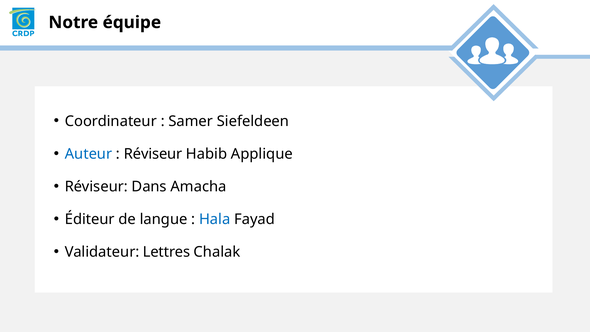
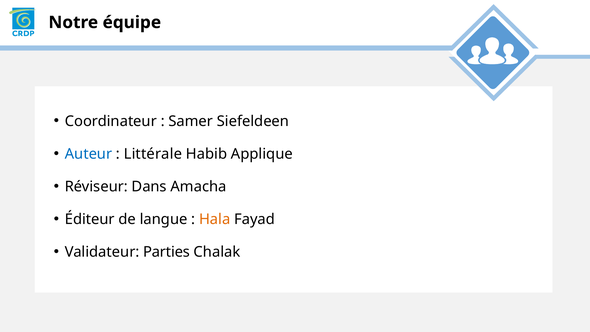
Réviseur: Réviseur -> Littérale (153, 154)
Hala colour: blue -> orange (215, 219)
Lettres: Lettres -> Parties (167, 252)
